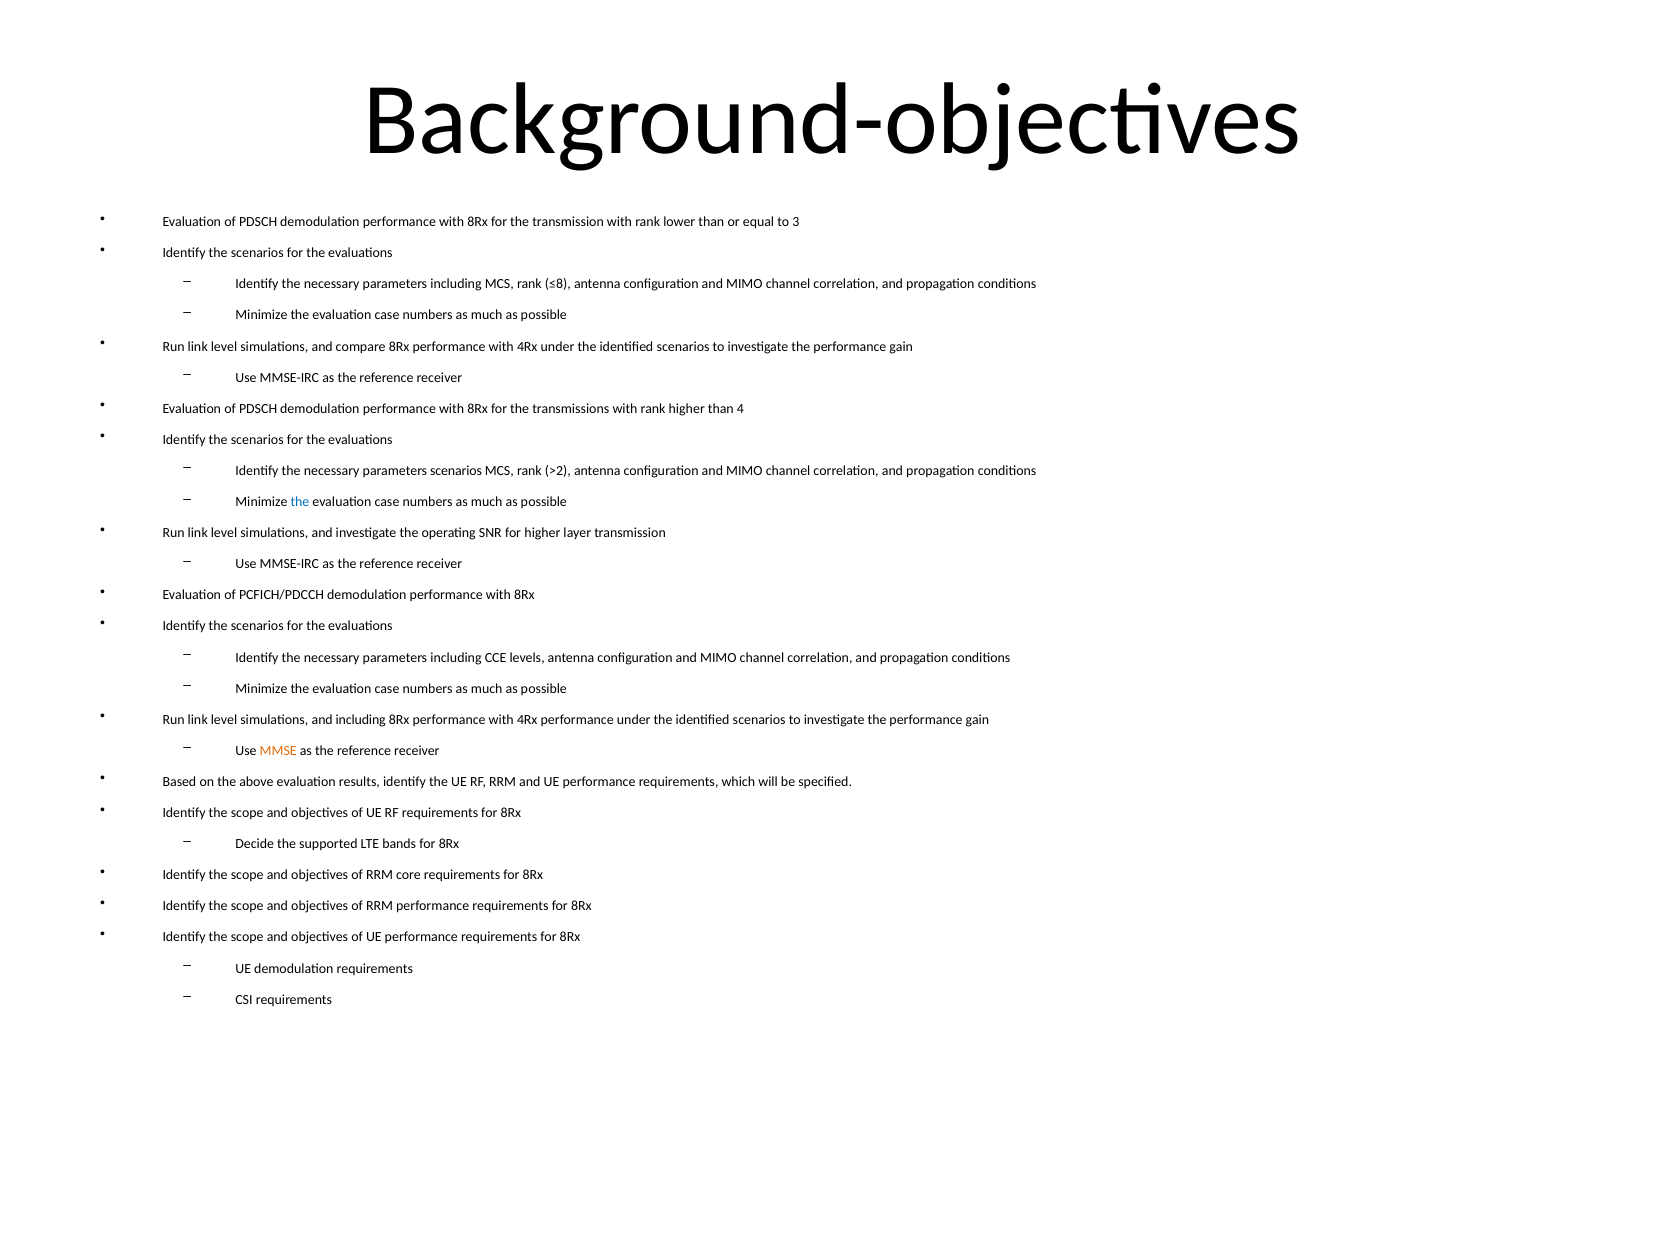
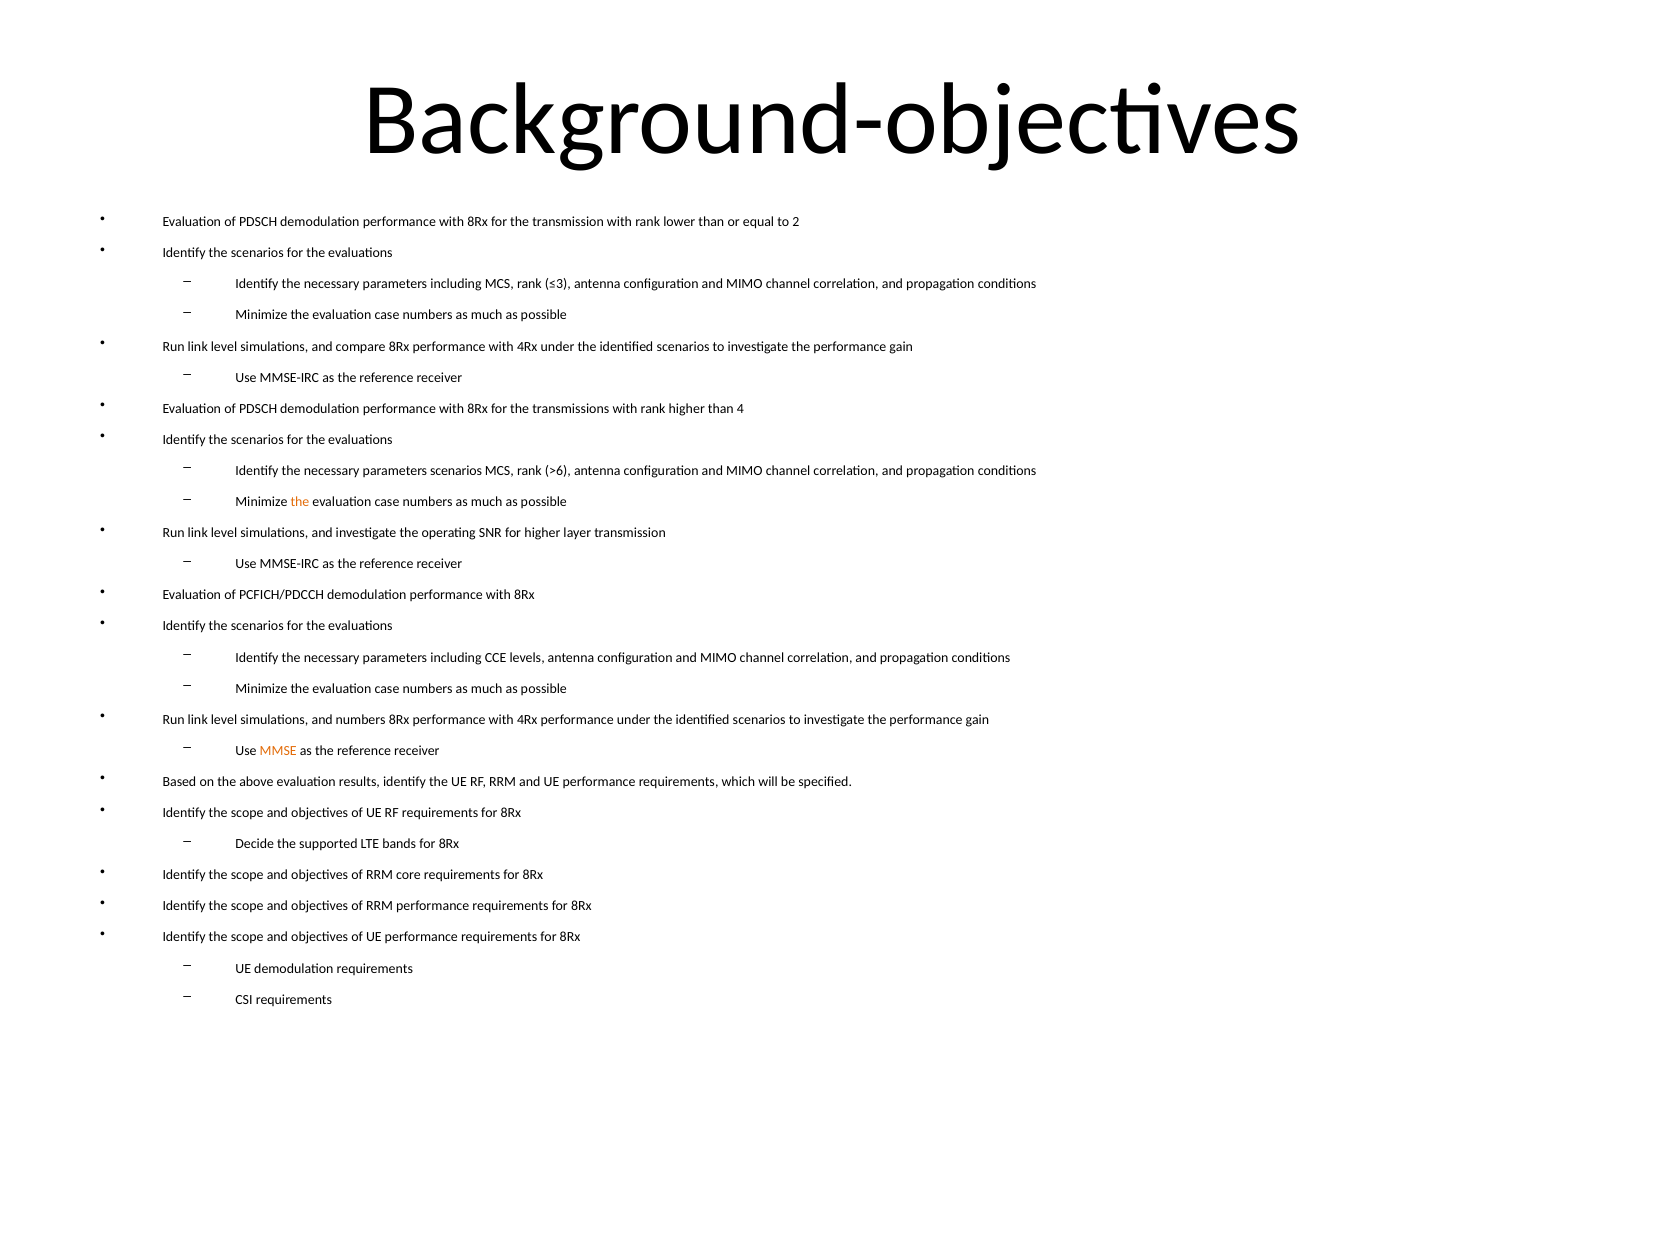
3: 3 -> 2 (796, 222)
≤8: ≤8 -> ≤3 (558, 284)
>2: >2 -> >6 (558, 471)
the colour: blue -> orange (300, 502)
and including: including -> numbers (361, 720)
